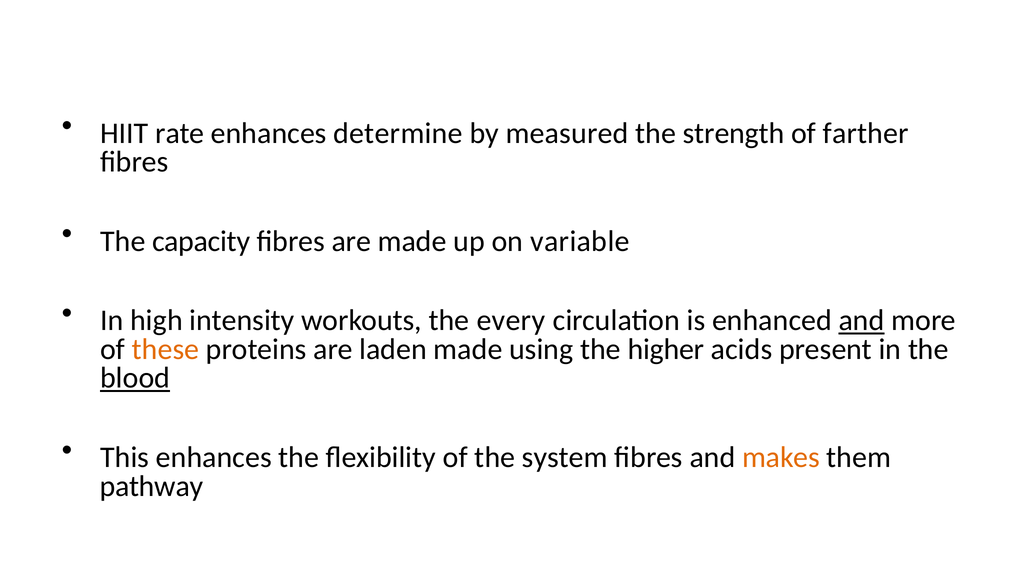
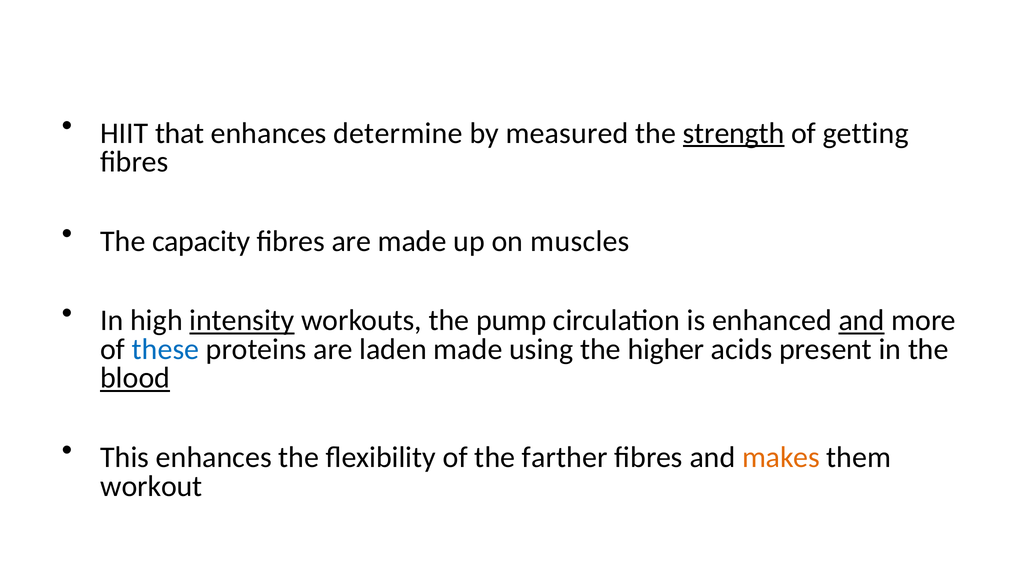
rate: rate -> that (180, 133)
strength underline: none -> present (734, 133)
farther: farther -> getting (866, 133)
variable: variable -> muscles (580, 241)
intensity underline: none -> present (242, 321)
every: every -> pump (511, 321)
these colour: orange -> blue (166, 349)
system: system -> farther (565, 458)
pathway: pathway -> workout (151, 486)
